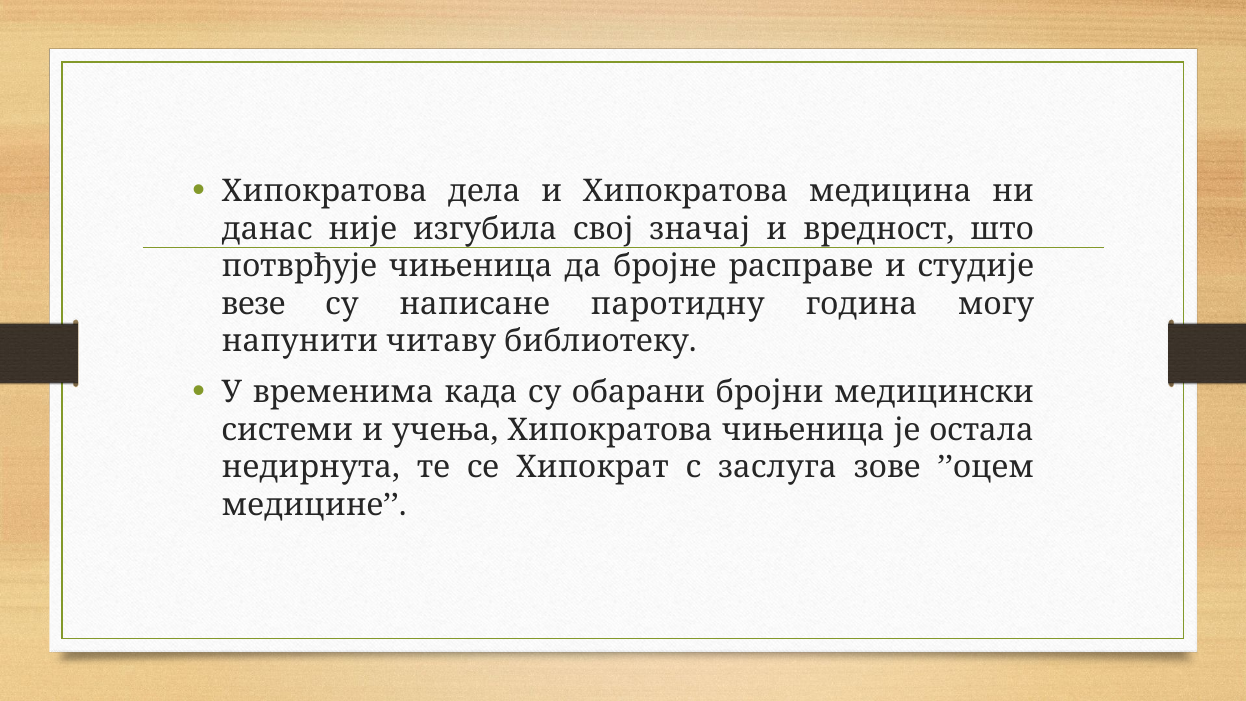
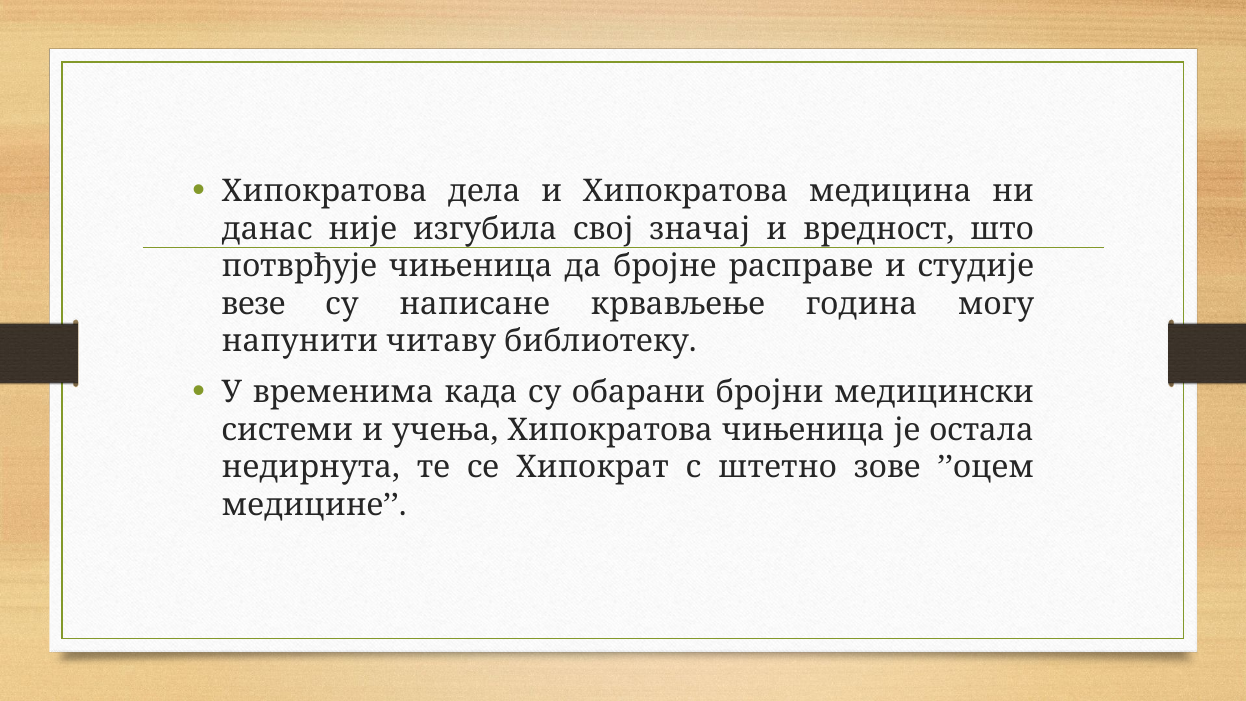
паротидну: паротидну -> крвављење (678, 304)
заслуга: заслуга -> штетно (777, 467)
